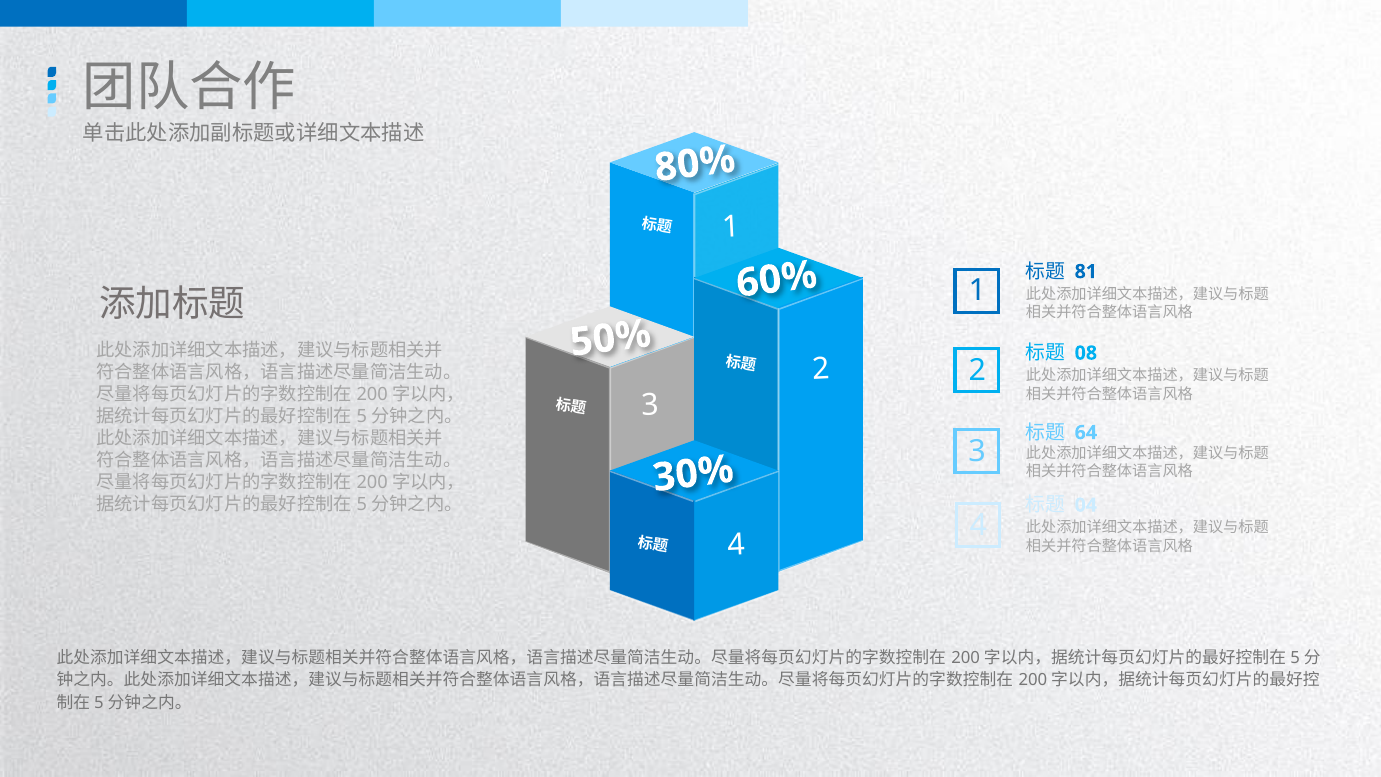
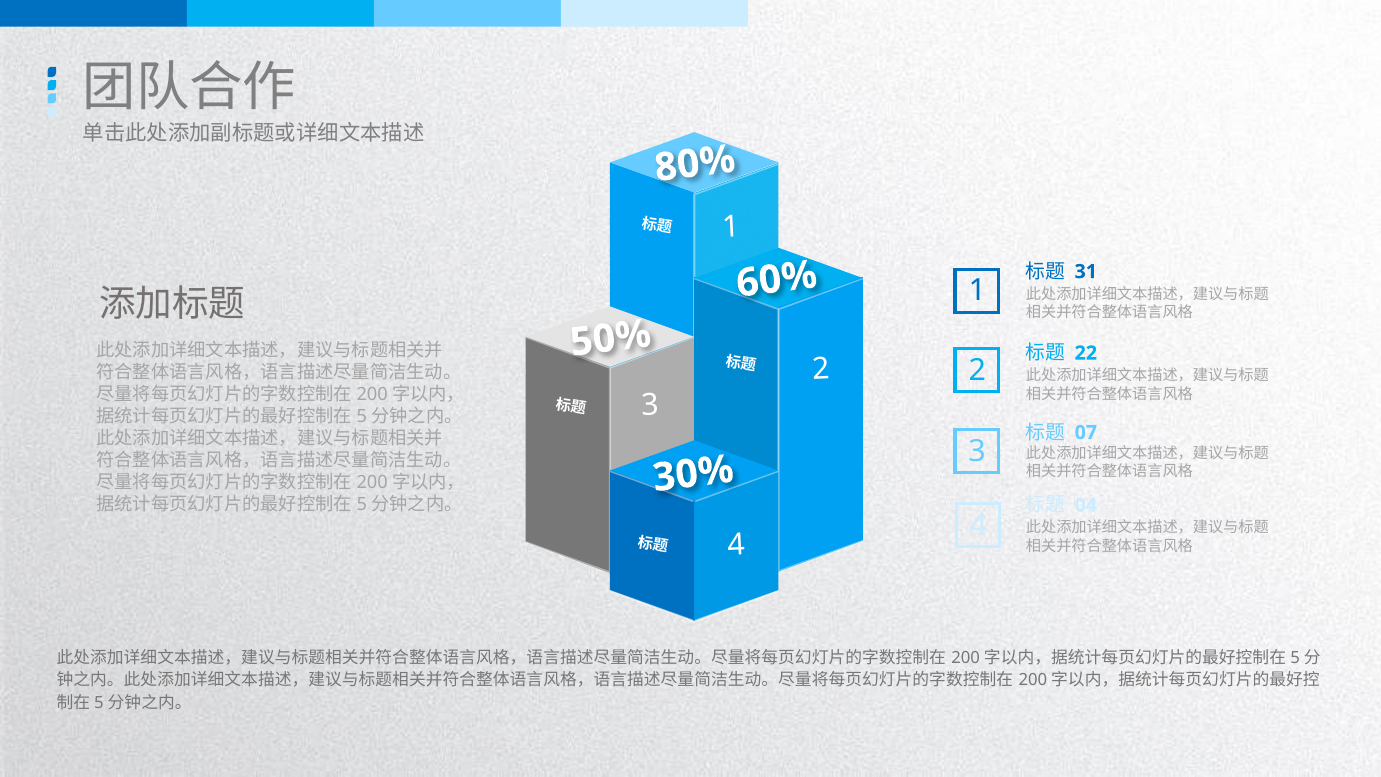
81: 81 -> 31 (1086, 272)
08: 08 -> 22 (1086, 353)
64: 64 -> 07 (1086, 432)
